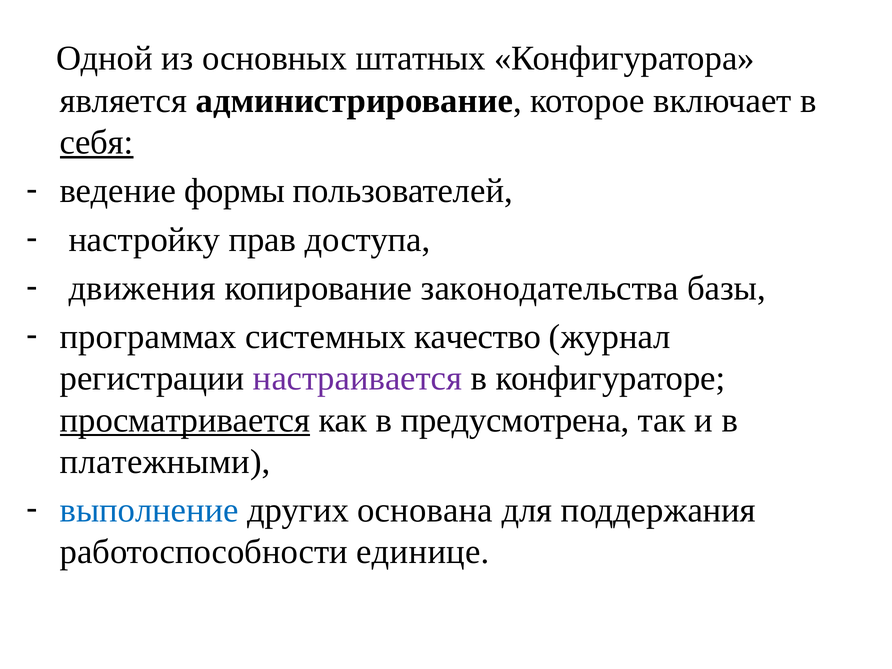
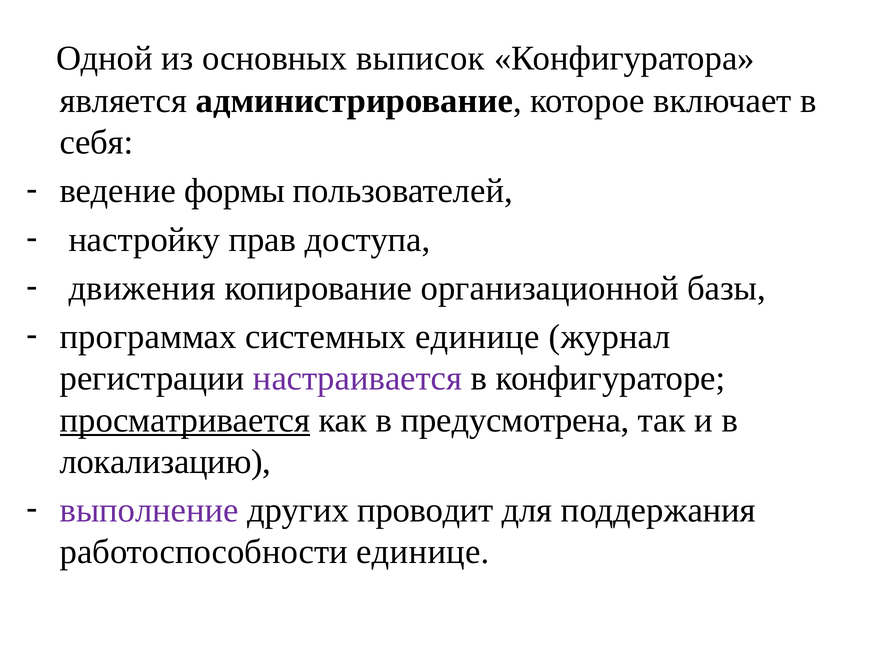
штатных: штатных -> выписок (420, 58)
себя underline: present -> none (97, 142)
законодательства: законодательства -> организационной (550, 288)
системных качество: качество -> единице (477, 337)
платежными: платежными -> локализацию (165, 462)
выполнение colour: blue -> purple (149, 510)
основана: основана -> проводит (425, 510)
